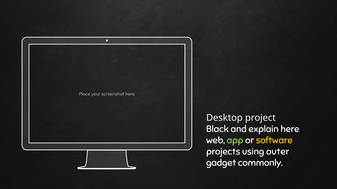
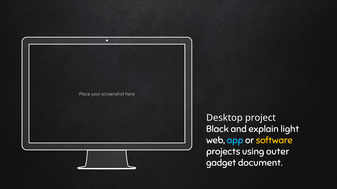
explain here: here -> light (290, 129)
app colour: light green -> light blue (235, 141)
commonly: commonly -> document (260, 163)
